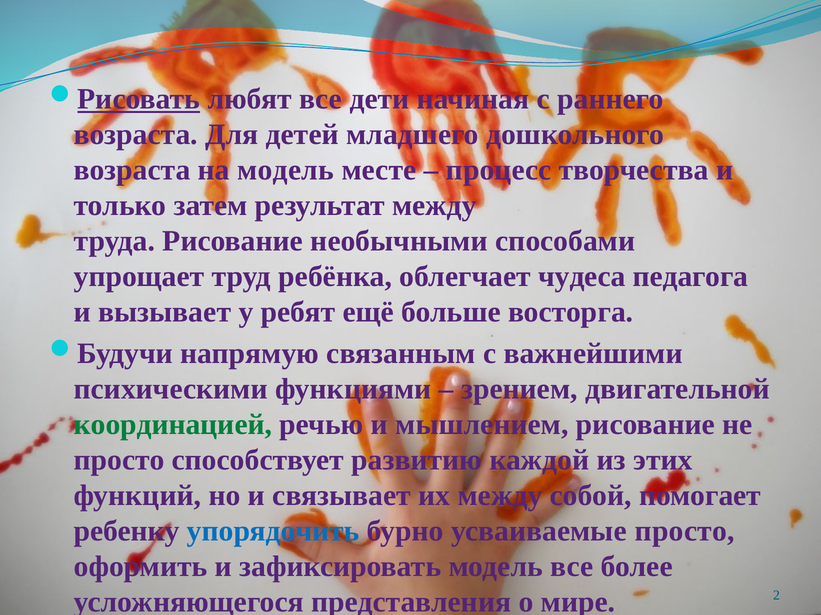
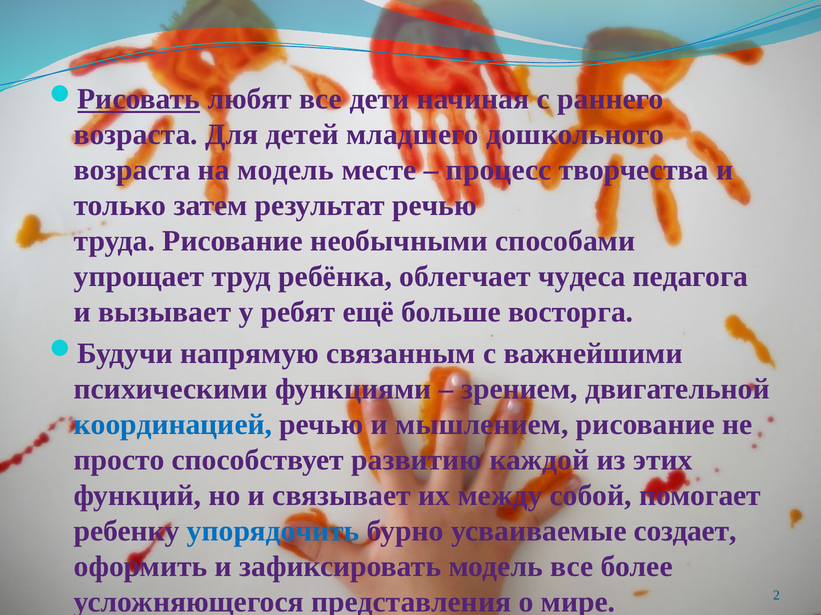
результат между: между -> речью (434, 206)
координацией colour: green -> blue (173, 425)
усваиваемые просто: просто -> создает (685, 532)
